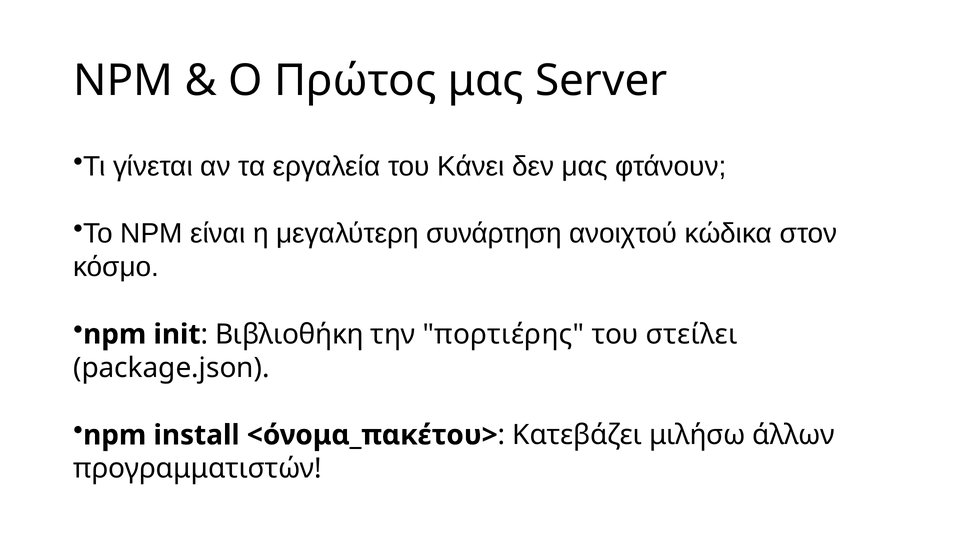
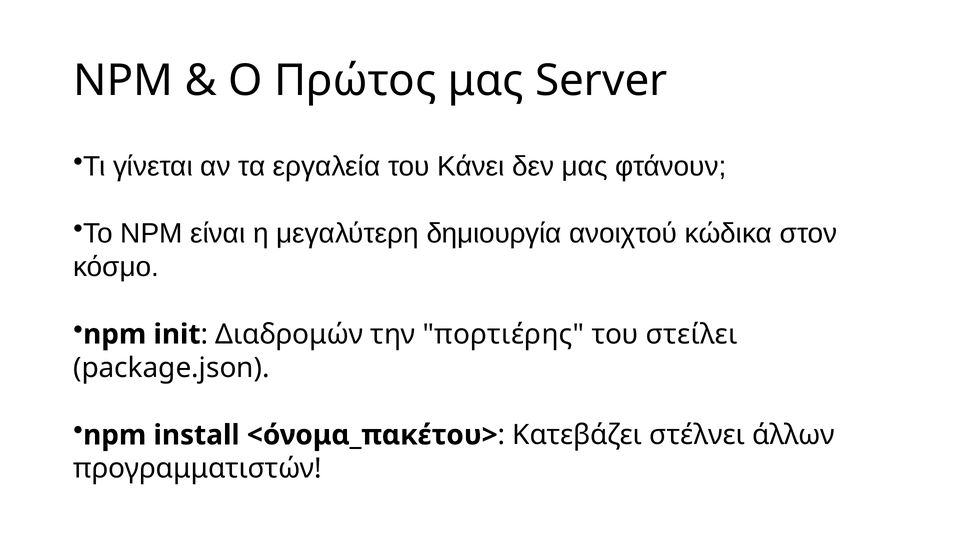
συνάρτηση: συνάρτηση -> δημιουργία (494, 233)
Βιβλιοθήκη: Βιβλιοθήκη -> Διαδρομών (289, 334)
μιλήσω: μιλήσω -> στέλνει (697, 435)
